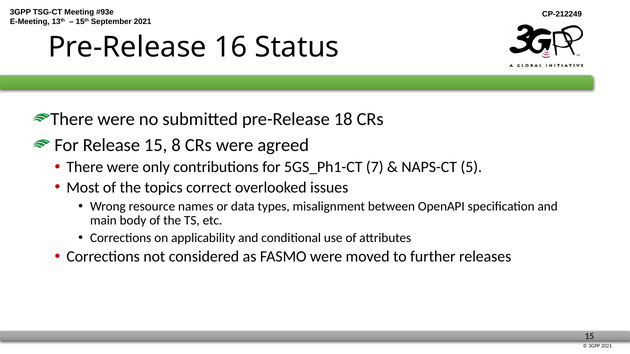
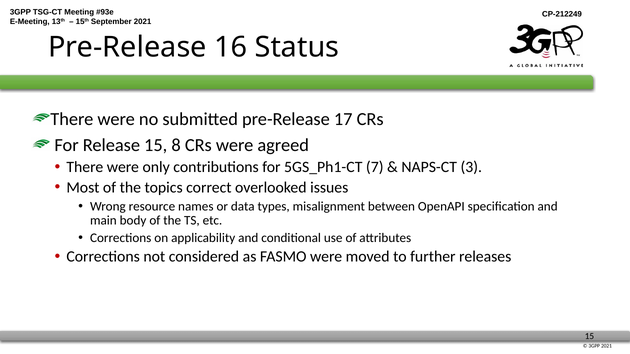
18: 18 -> 17 (343, 119)
5: 5 -> 3 (471, 167)
